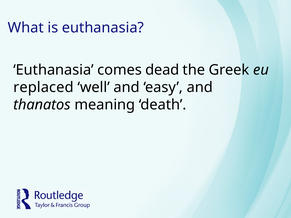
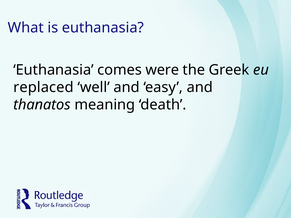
dead: dead -> were (162, 70)
